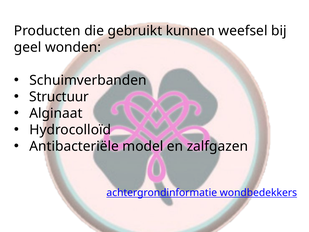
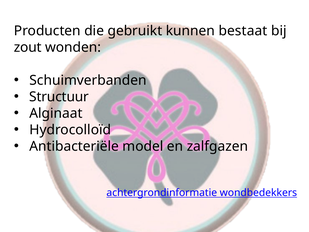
weefsel: weefsel -> bestaat (243, 31)
geel: geel -> zout (28, 47)
